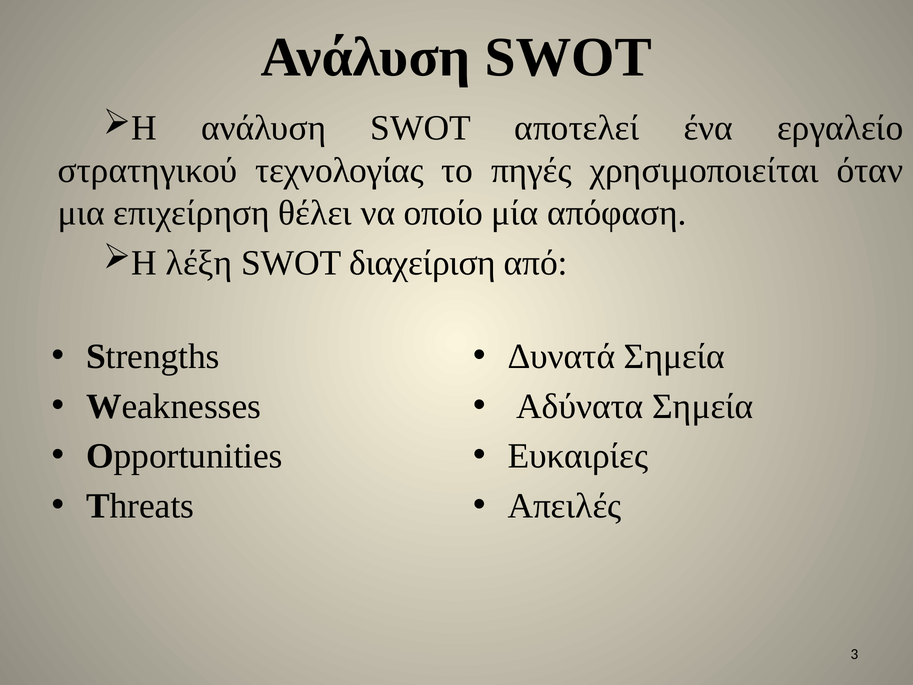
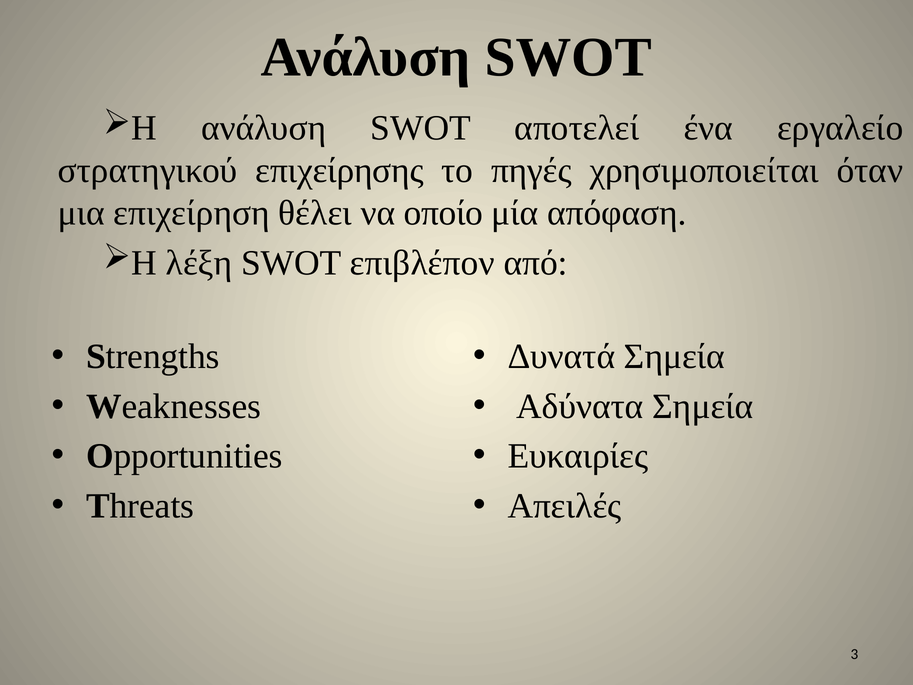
τεχνολογίας: τεχνολογίας -> επιχείρησης (340, 171)
διαχείριση: διαχείριση -> επιβλέπον (422, 263)
